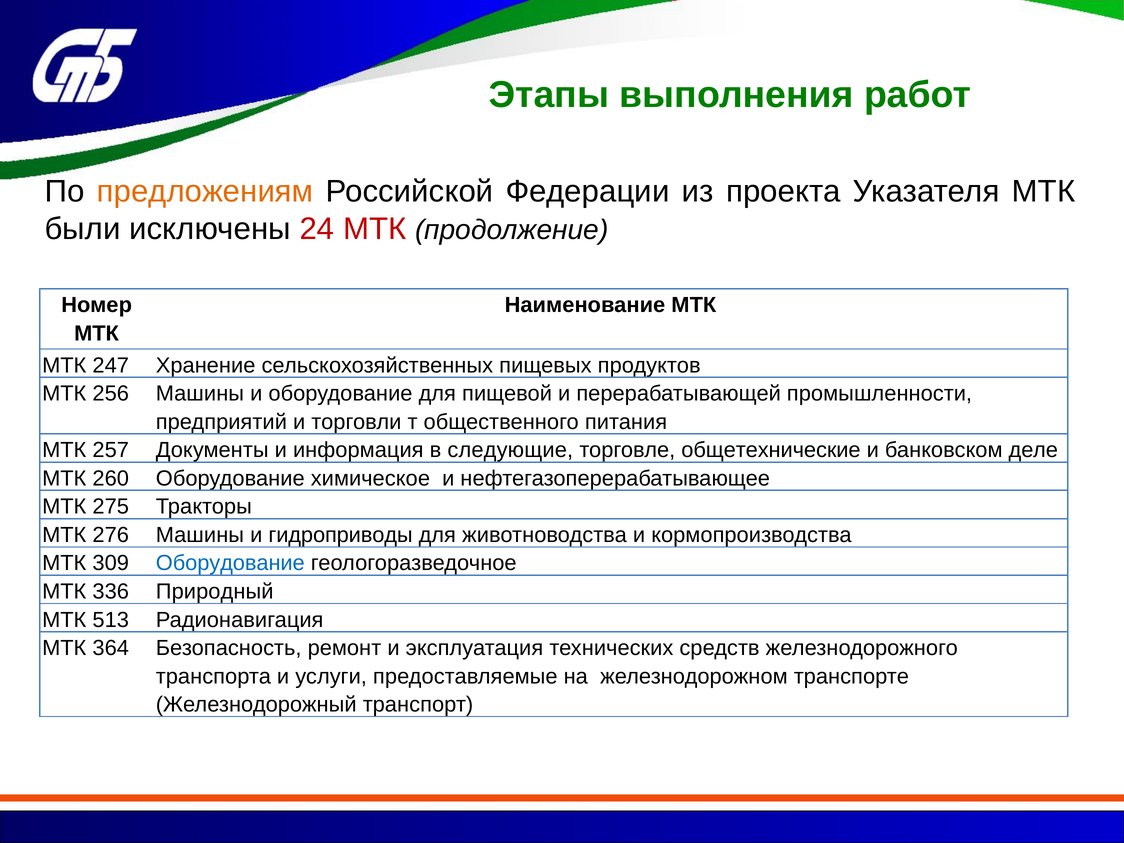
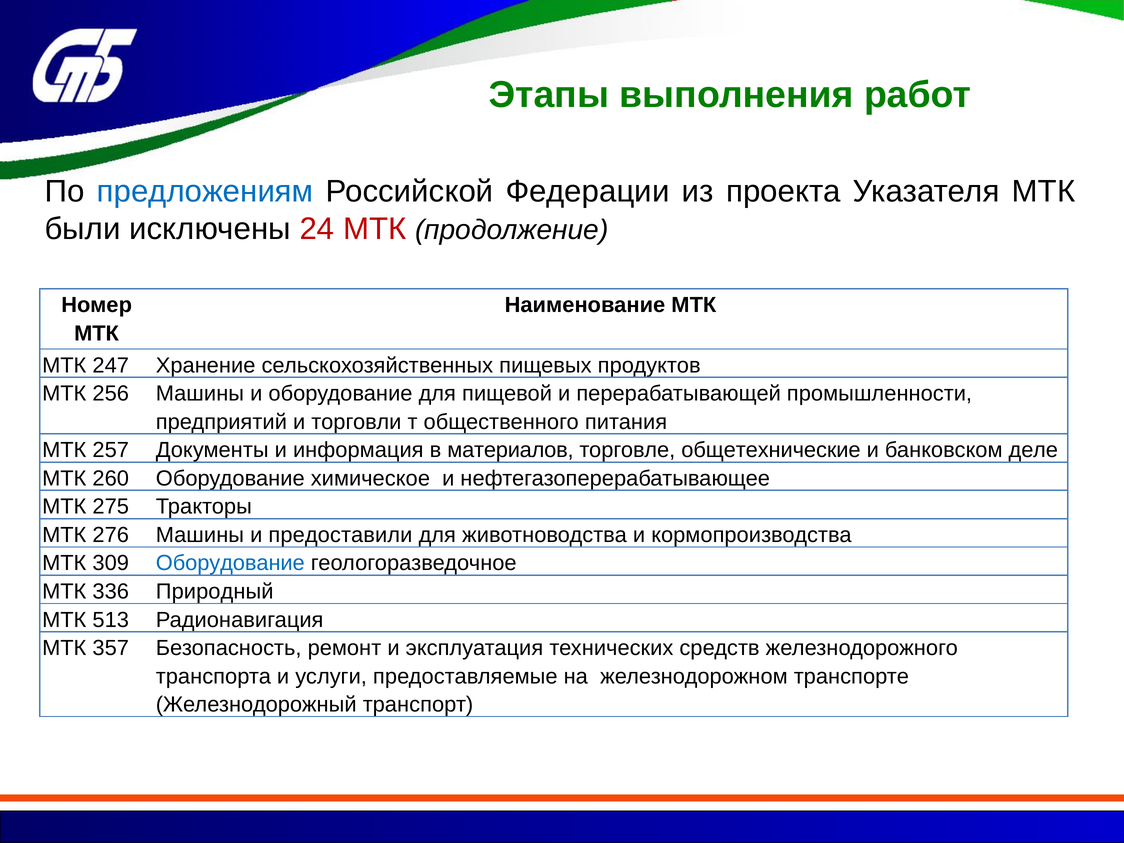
предложениям colour: orange -> blue (205, 191)
следующие: следующие -> материалов (510, 450)
гидроприводы: гидроприводы -> предоставили (340, 535)
364: 364 -> 357 (111, 648)
